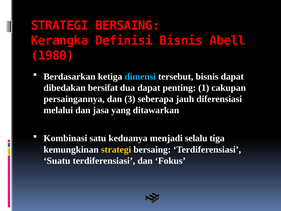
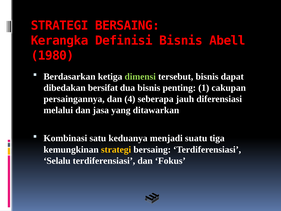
dimensi colour: light blue -> light green (140, 76)
dua dapat: dapat -> bisnis (149, 88)
3: 3 -> 4 (130, 99)
selalu: selalu -> suatu (196, 138)
Suatu: Suatu -> Selalu (57, 161)
